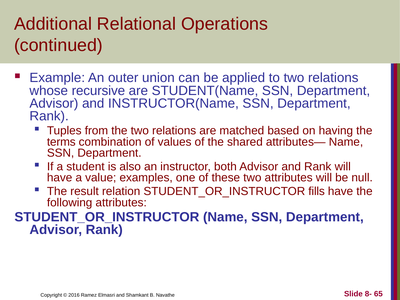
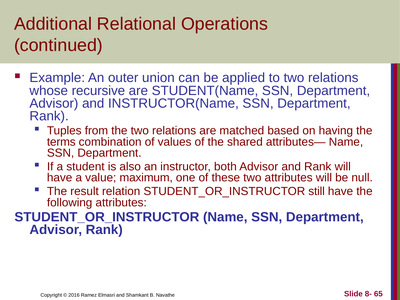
examples: examples -> maximum (146, 178)
fills: fills -> still (317, 191)
